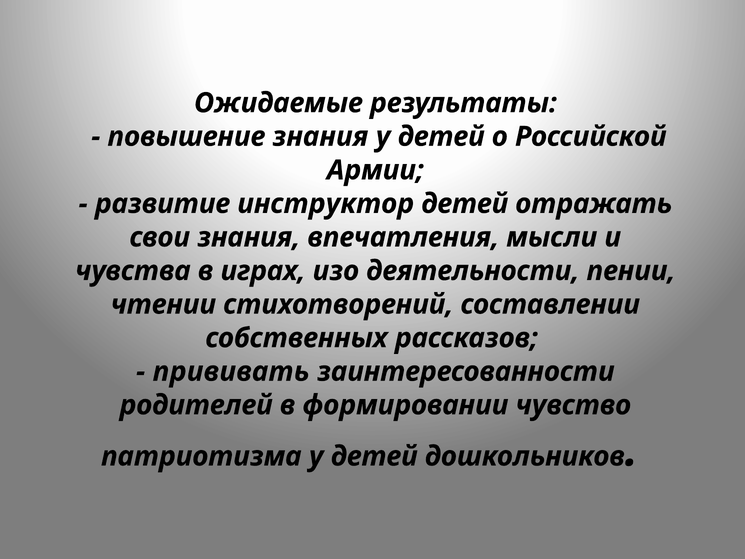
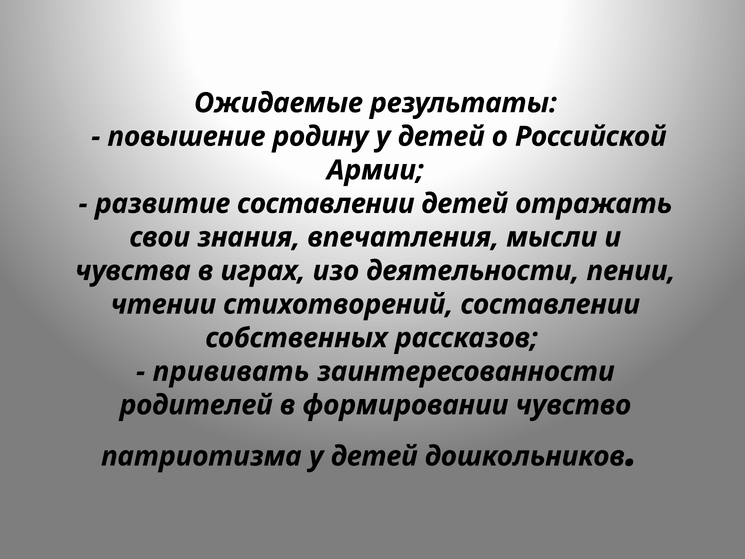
повышение знания: знания -> родину (320, 137)
развитие инструктор: инструктор -> составлении (326, 204)
